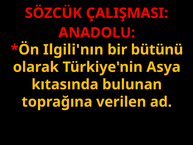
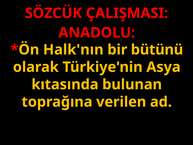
Ilgili'nın: Ilgili'nın -> Halk'nın (73, 50)
